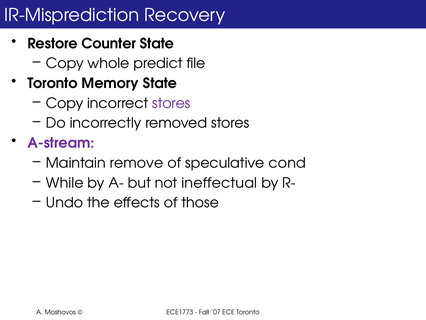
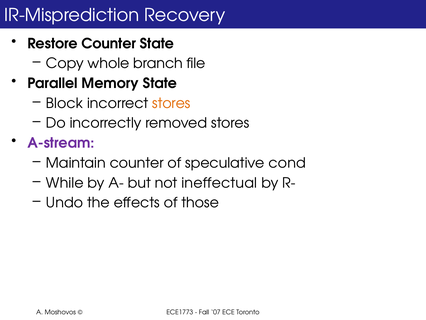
predict: predict -> branch (158, 63)
Toronto: Toronto -> Parallel (52, 83)
Copy: Copy -> Block (65, 103)
stores colour: purple -> orange (171, 103)
Maintain remove: remove -> counter (137, 163)
